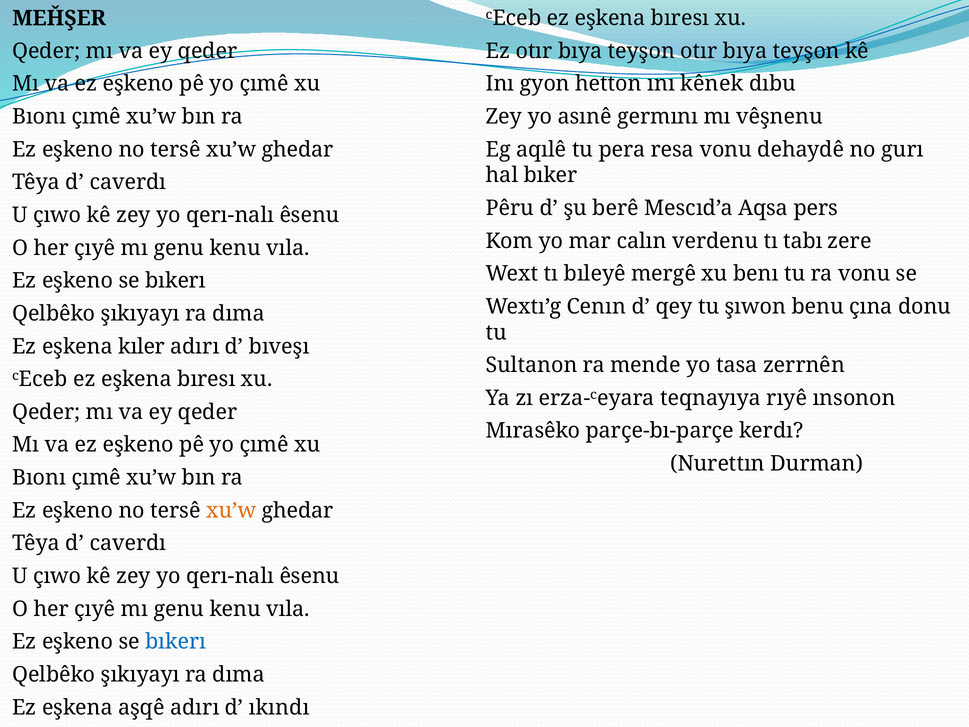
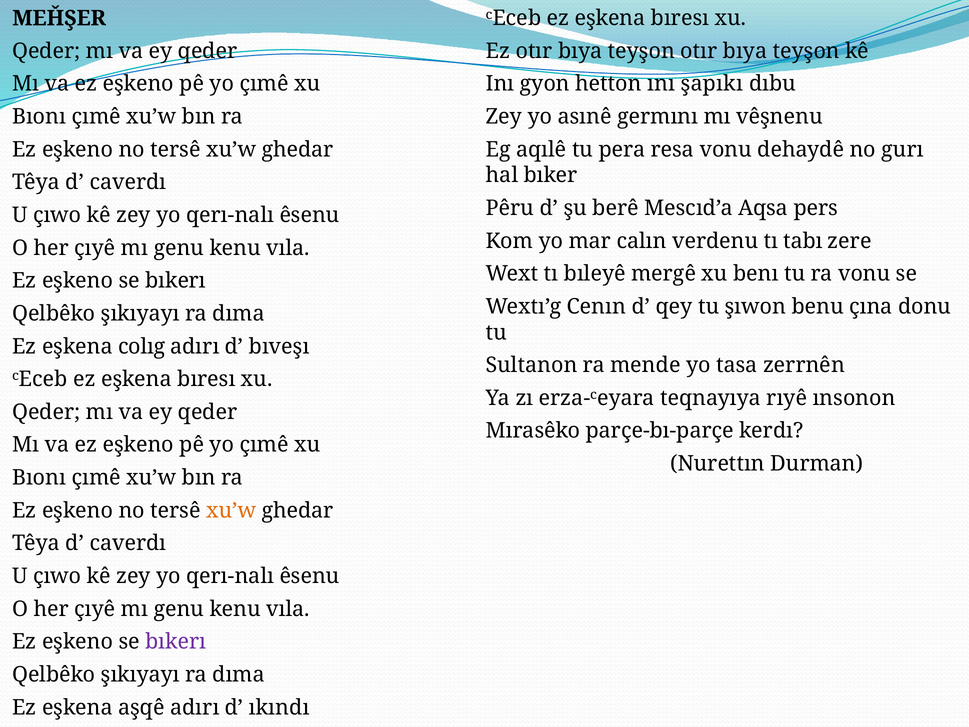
kênek: kênek -> şapıkı (712, 84)
kıler: kıler -> colıg (142, 346)
bıkerı colour: blue -> purple (176, 642)
